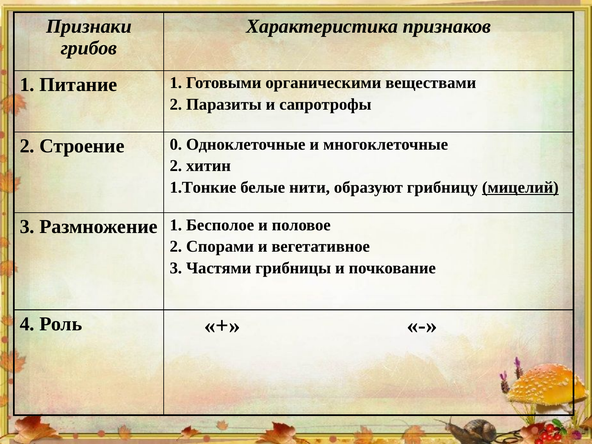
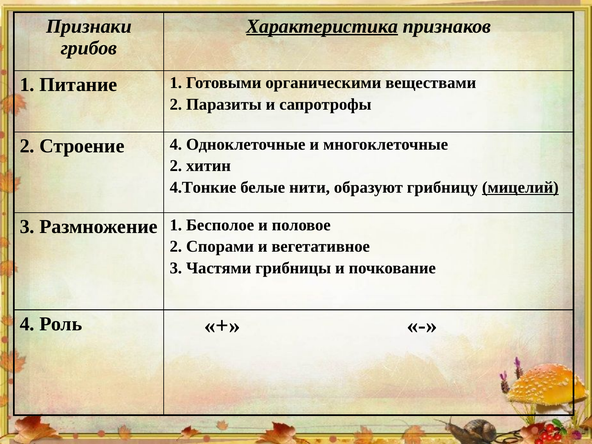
Характеристика underline: none -> present (322, 26)
Строение 0: 0 -> 4 (176, 144)
1.Тонкие: 1.Тонкие -> 4.Тонкие (203, 187)
